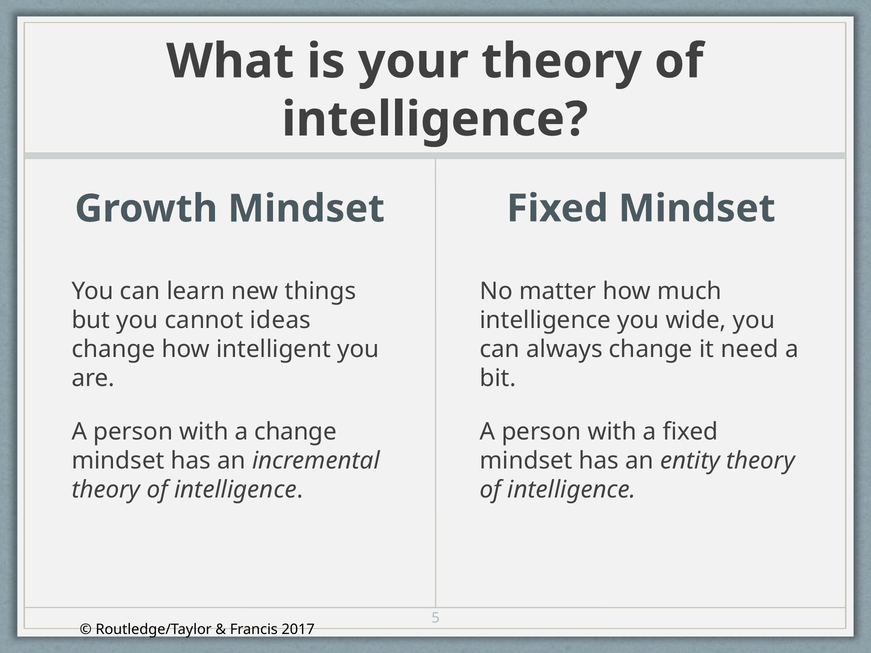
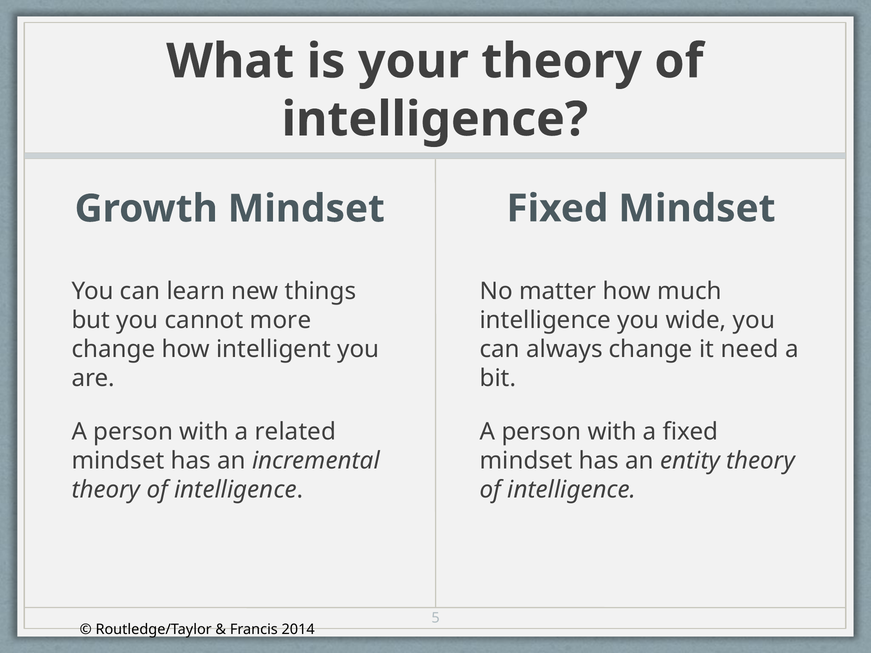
ideas: ideas -> more (280, 320)
a change: change -> related (295, 432)
2017: 2017 -> 2014 (298, 630)
